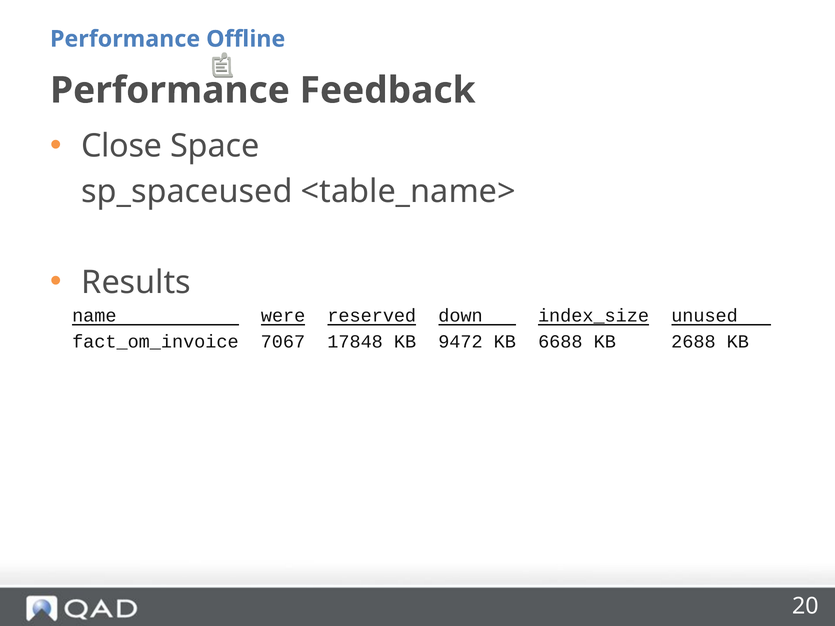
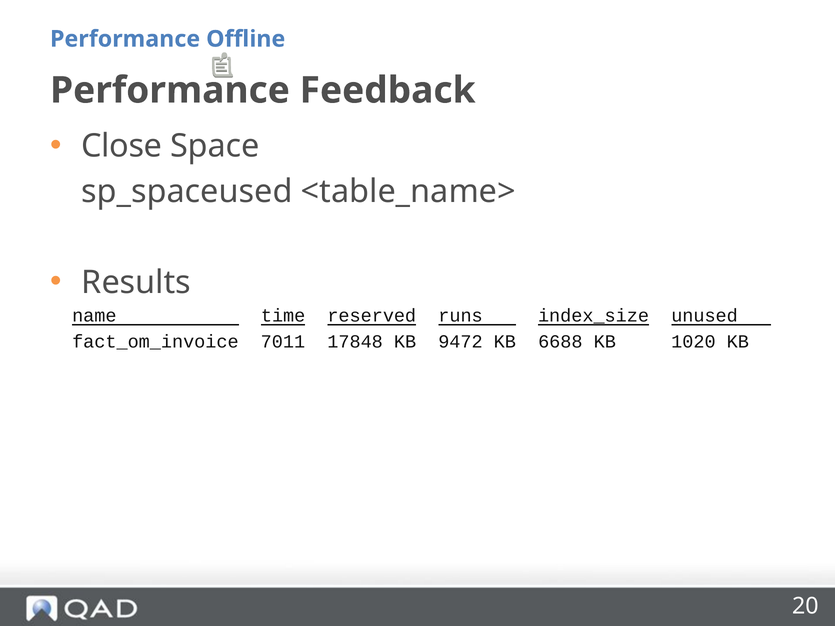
were: were -> time (283, 316)
down: down -> runs (461, 316)
7067: 7067 -> 7011 (283, 342)
2688: 2688 -> 1020 (693, 342)
